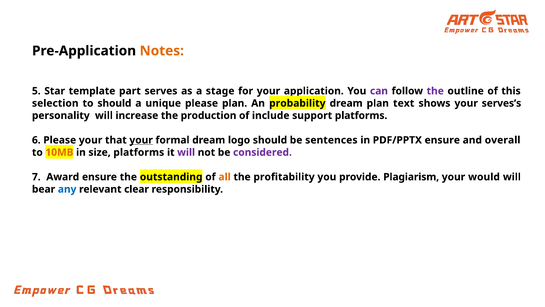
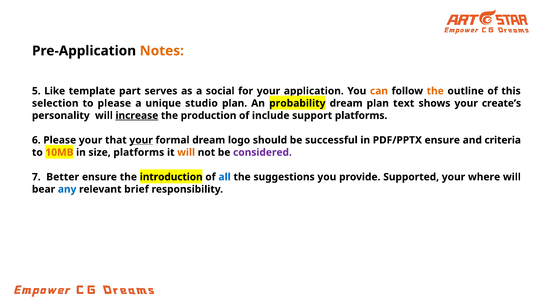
Star: Star -> Like (55, 91)
stage: stage -> social (220, 91)
can colour: purple -> orange (379, 91)
the colour: purple -> orange (435, 91)
to should: should -> please (114, 103)
unique please: please -> studio (201, 103)
serves’s: serves’s -> create’s (501, 103)
increase underline: none -> present (137, 115)
sentences: sentences -> successful (331, 140)
overall: overall -> criteria (503, 140)
will colour: purple -> orange (186, 152)
Award: Award -> Better (63, 177)
outstanding: outstanding -> introduction (171, 177)
all colour: orange -> blue (225, 177)
profitability: profitability -> suggestions (284, 177)
Plagiarism: Plagiarism -> Supported (411, 177)
would: would -> where (484, 177)
clear: clear -> brief (136, 189)
